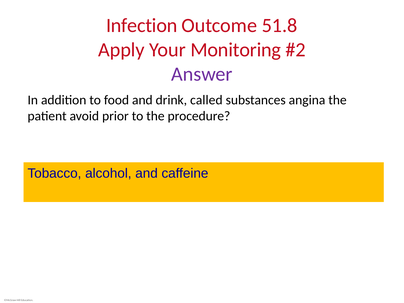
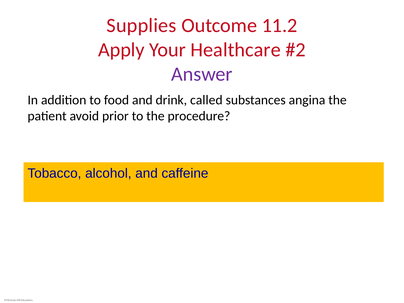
Infection: Infection -> Supplies (142, 26)
51.8: 51.8 -> 11.2 (280, 26)
Monitoring: Monitoring -> Healthcare (236, 50)
